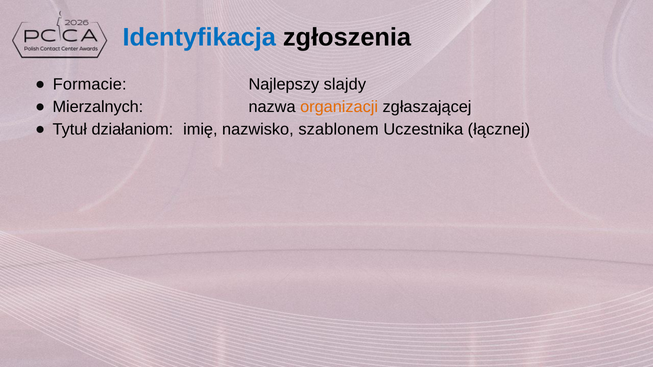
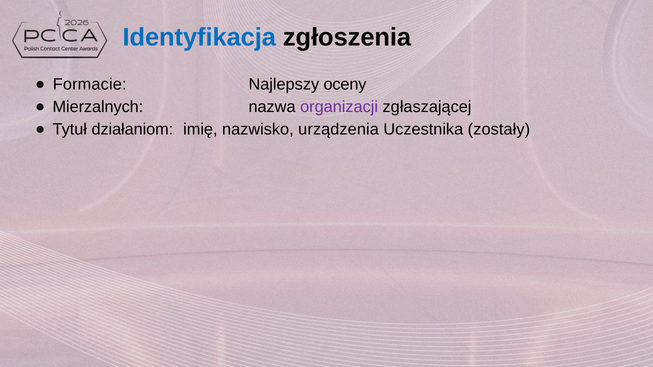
slajdy: slajdy -> oceny (345, 85)
organizacji colour: orange -> purple (339, 107)
szablonem: szablonem -> urządzenia (339, 130)
łącznej: łącznej -> zostały (499, 130)
